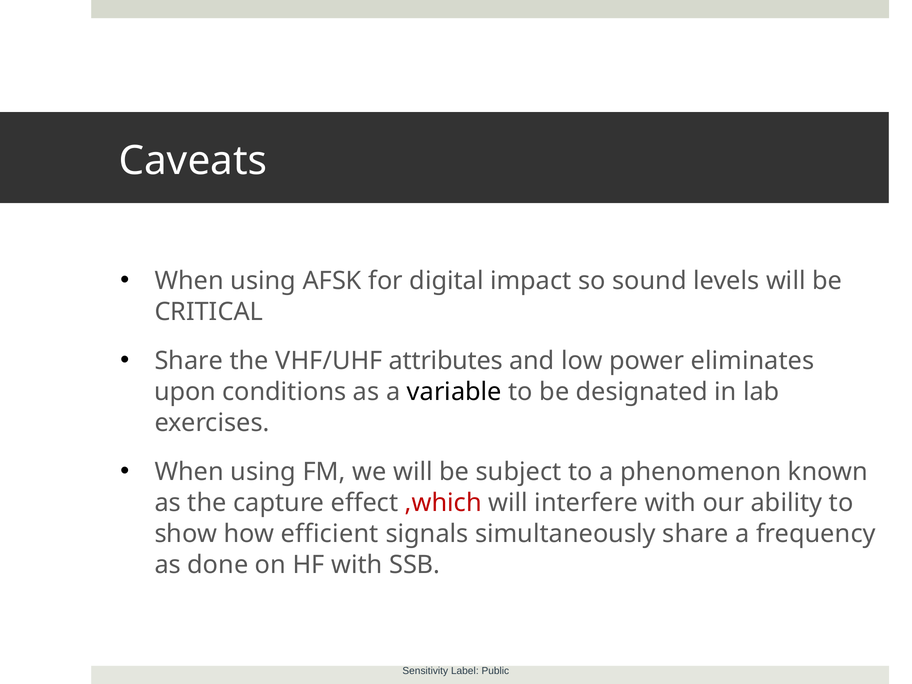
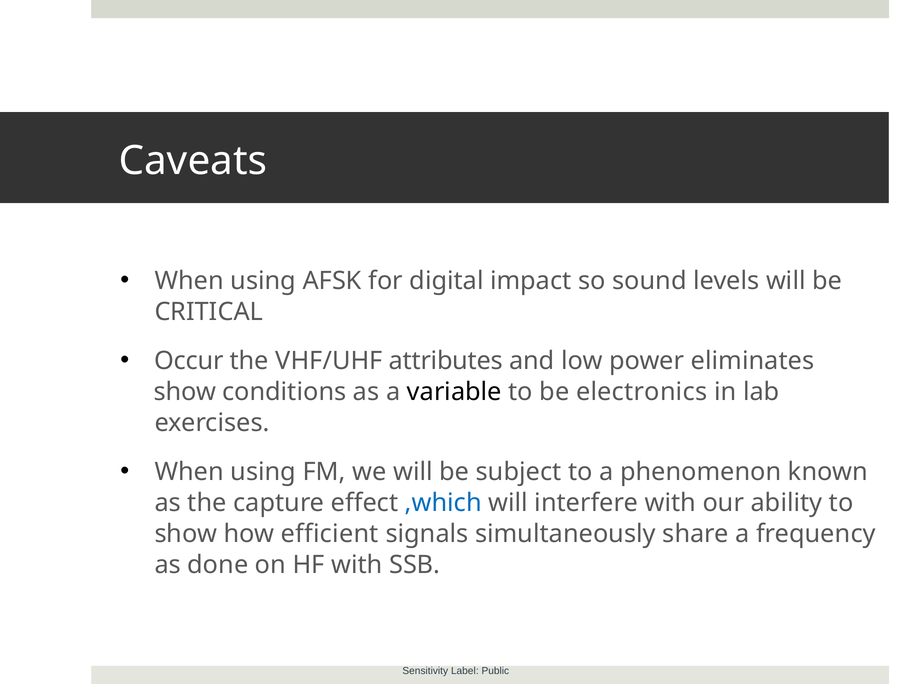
Share: Share -> Occur (189, 361)
upon: upon -> show (185, 392)
designated: designated -> electronics (642, 392)
,which colour: red -> blue (443, 503)
